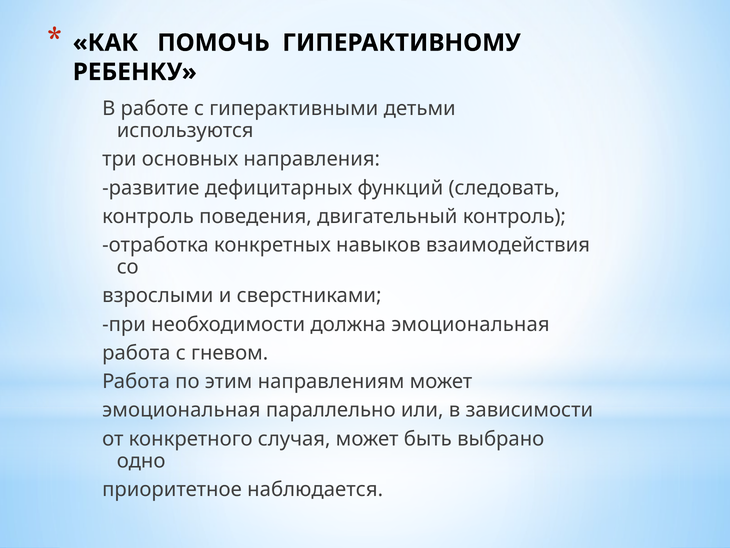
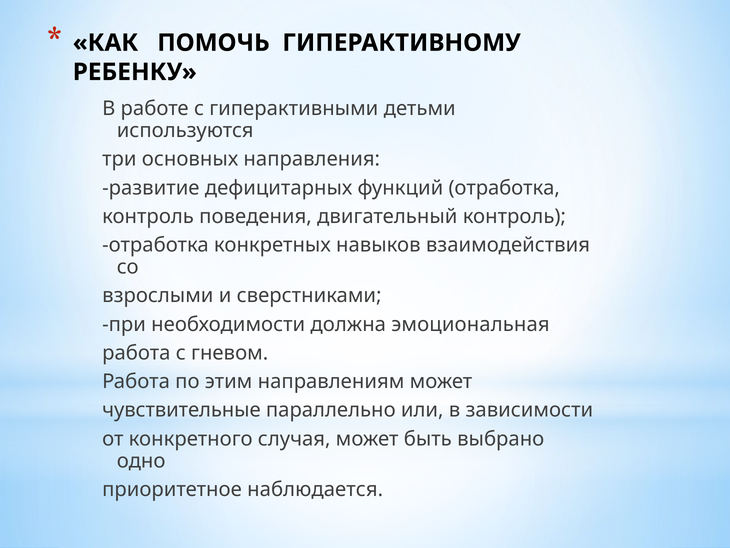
функций следовать: следовать -> отработка (504, 188)
эмоциональная: эмоциональная -> чувствительные (181, 410)
